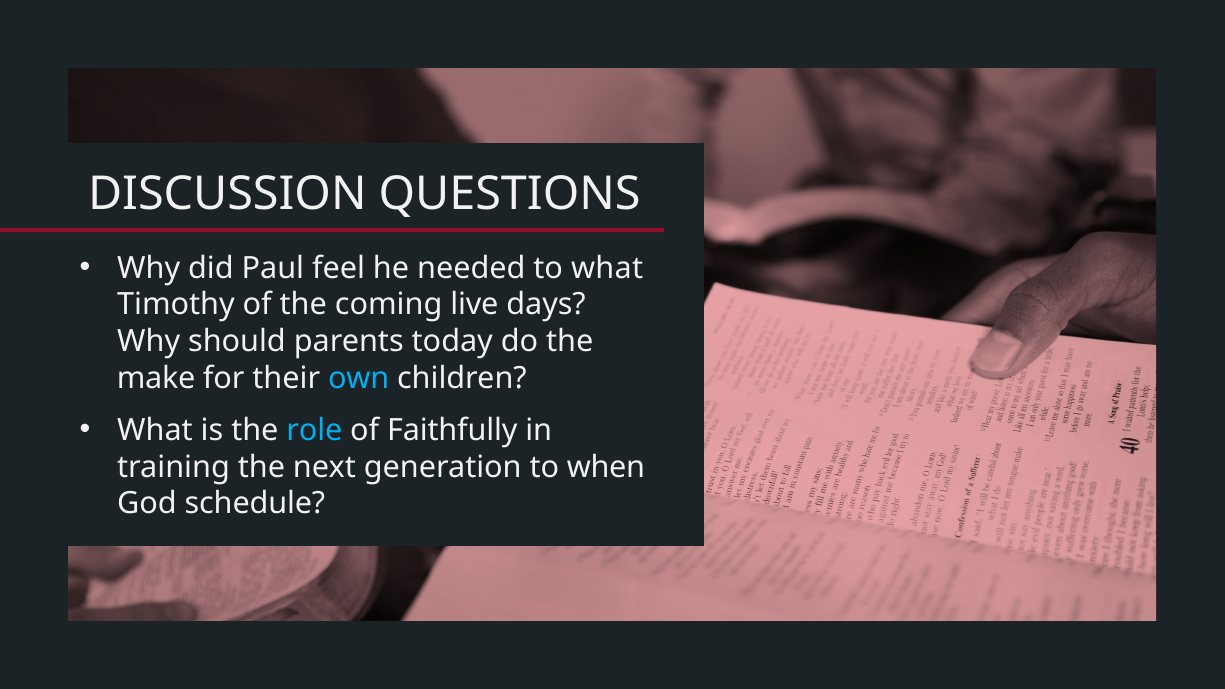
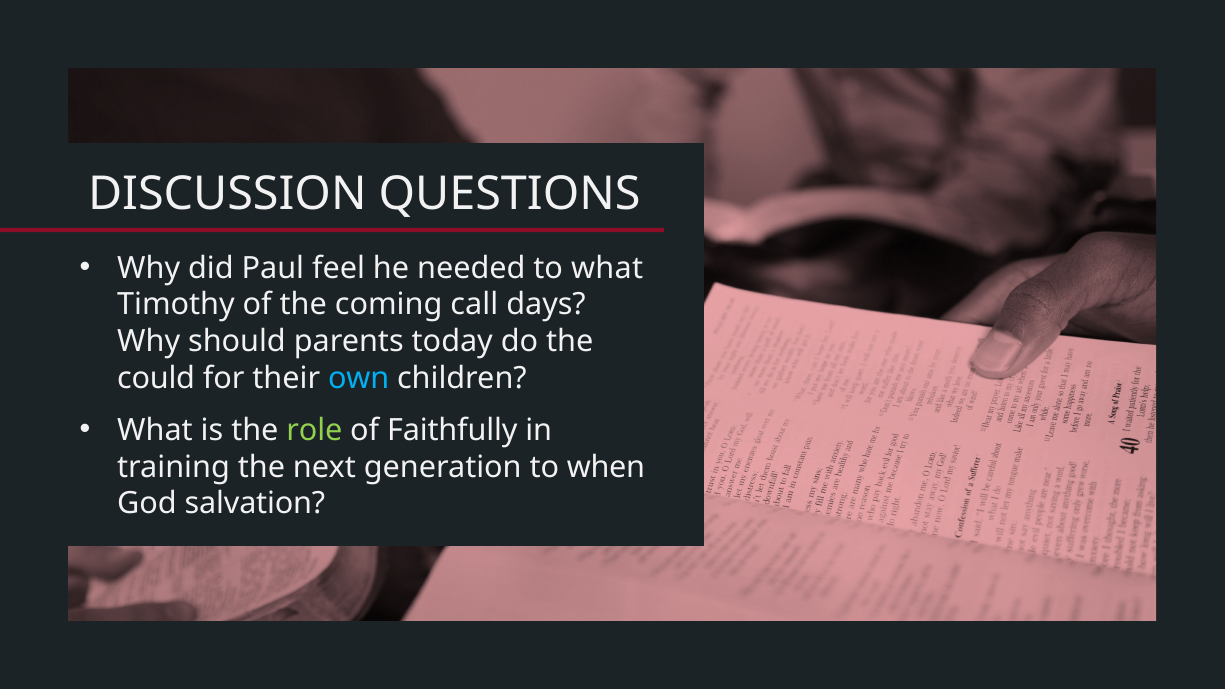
live: live -> call (474, 305)
make: make -> could (156, 378)
role colour: light blue -> light green (314, 430)
schedule: schedule -> salvation (255, 504)
